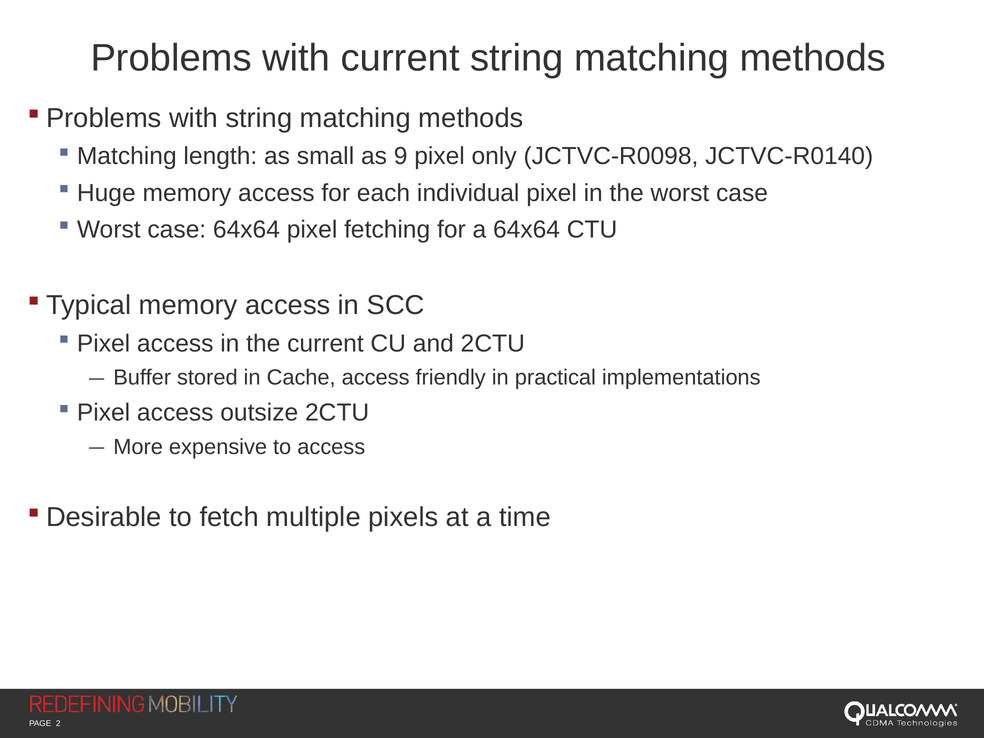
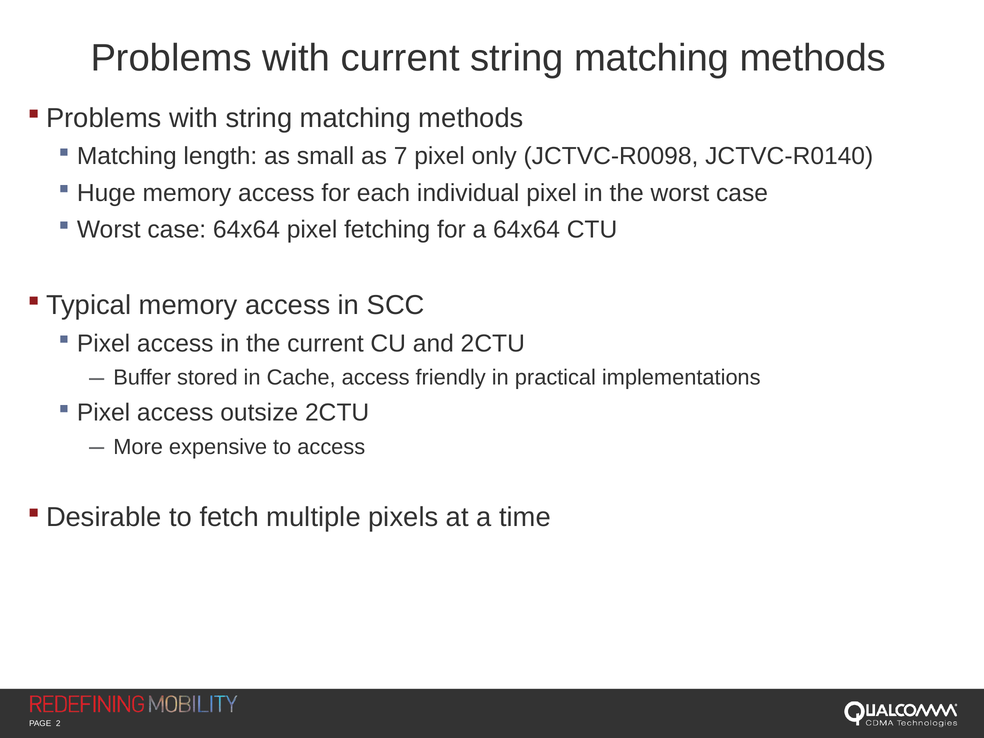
9: 9 -> 7 (401, 156)
